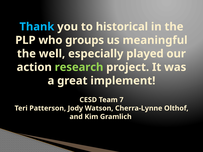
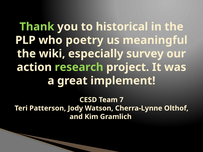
Thank colour: light blue -> light green (37, 27)
groups: groups -> poetry (85, 40)
well: well -> wiki (52, 54)
played: played -> survey (145, 54)
